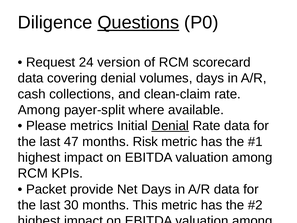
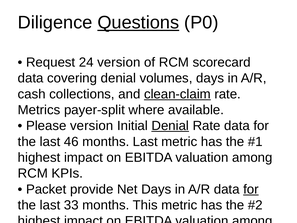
clean-claim underline: none -> present (177, 94)
Among: Among -> Metrics (39, 110)
Please metrics: metrics -> version (92, 126)
47: 47 -> 46 (71, 142)
months Risk: Risk -> Last (145, 142)
for underline: none -> present (251, 189)
30: 30 -> 33 (71, 205)
